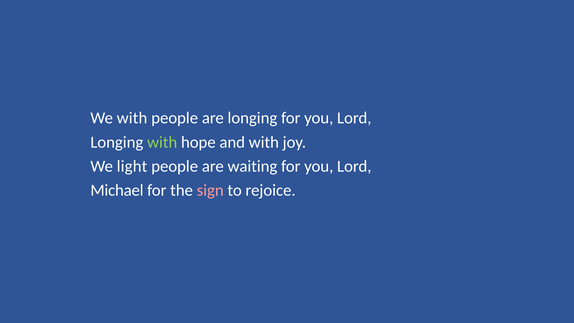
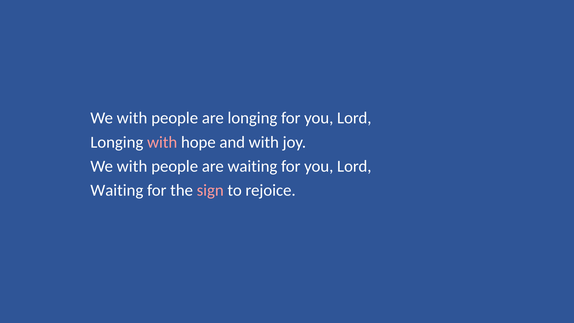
with colour: light green -> pink (162, 142)
light: light -> with (132, 166)
Michael: Michael -> Waiting (117, 190)
